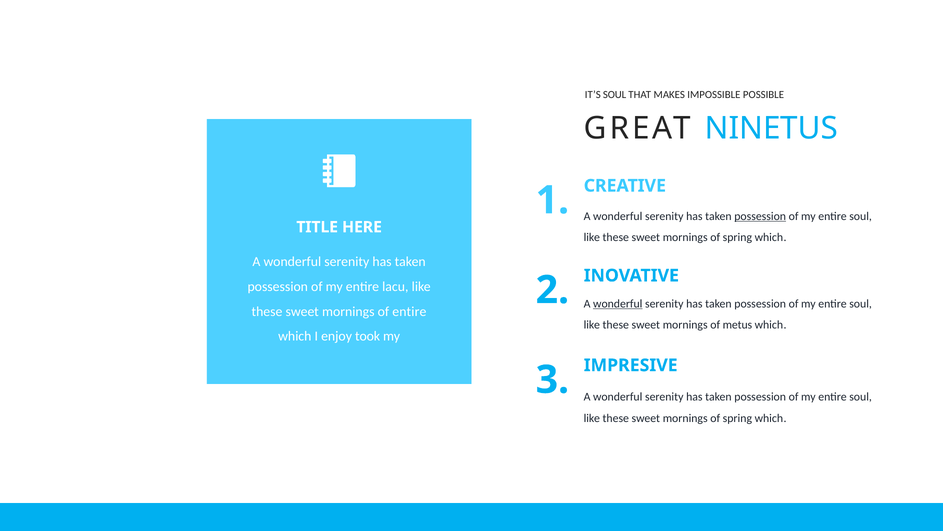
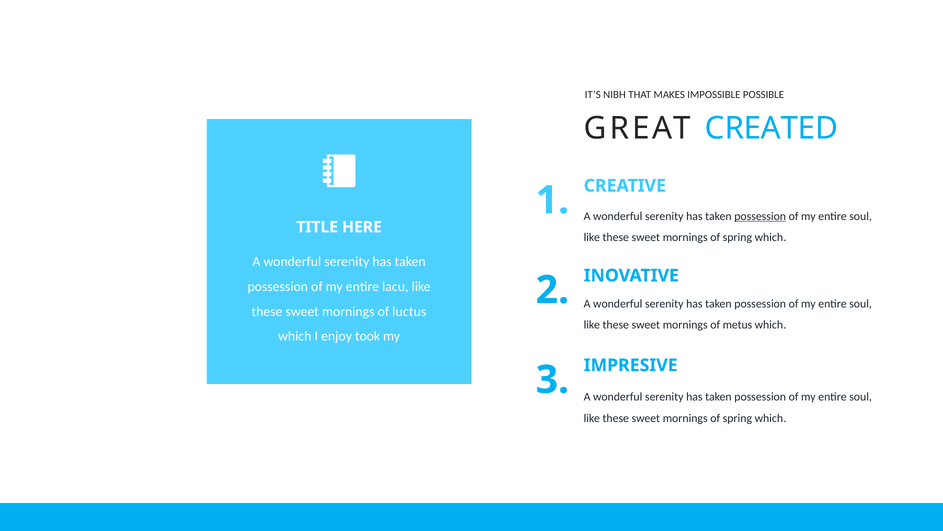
IT’S SOUL: SOUL -> NIBH (614, 94)
NINETUS: NINETUS -> CREATED (772, 128)
wonderful underline: present -> none (618, 303)
of entire: entire -> luctus (409, 311)
